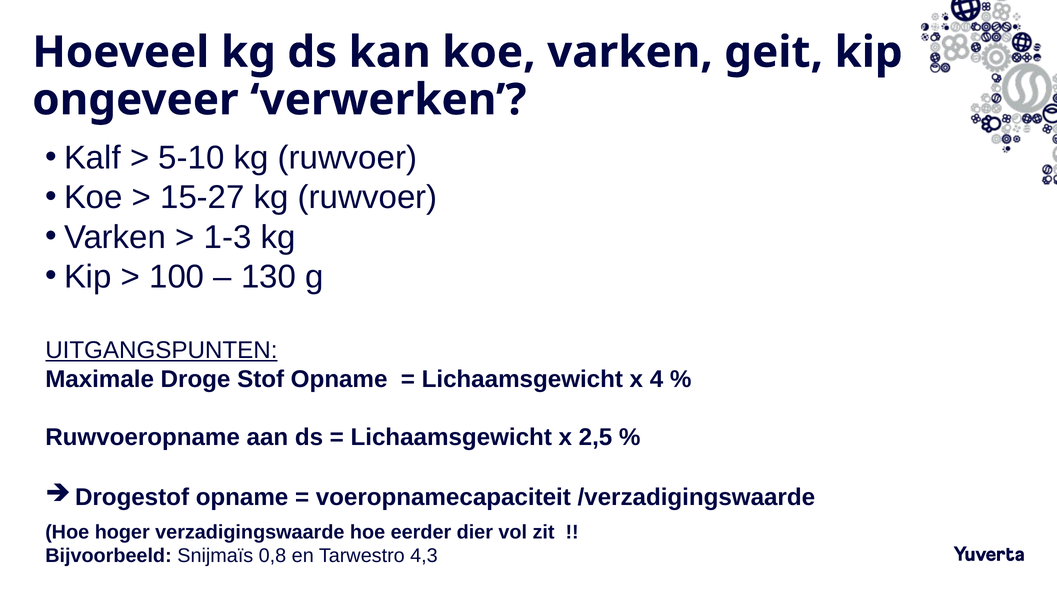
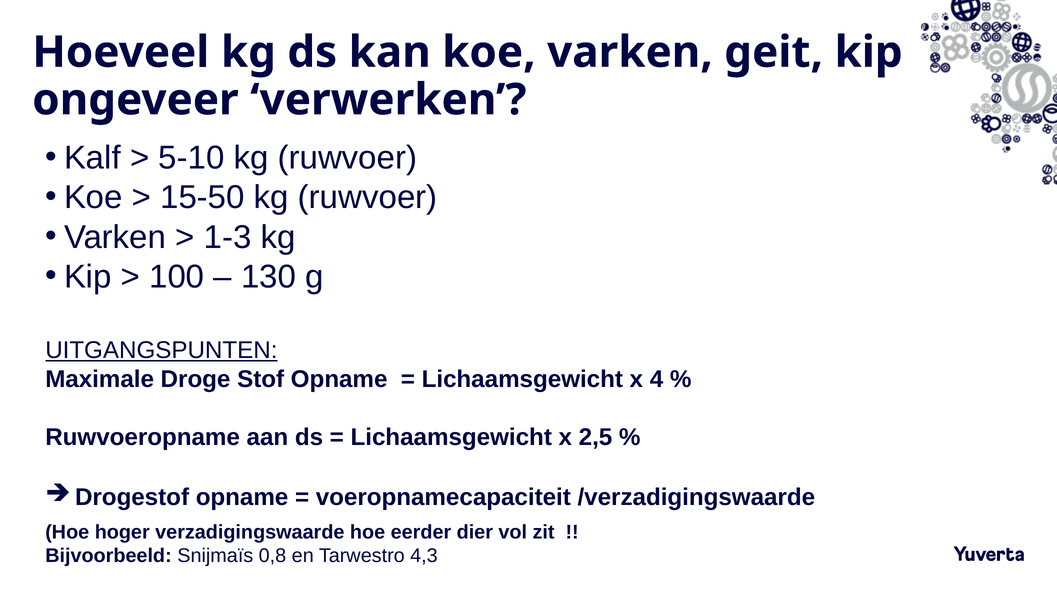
15-27: 15-27 -> 15-50 (202, 198)
